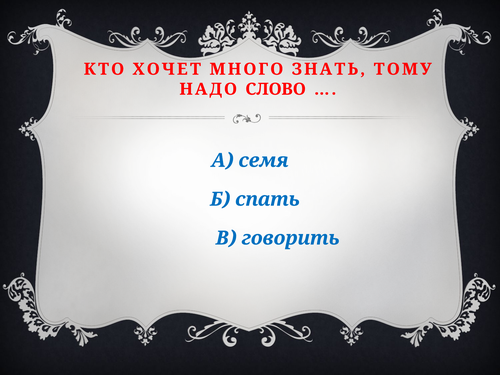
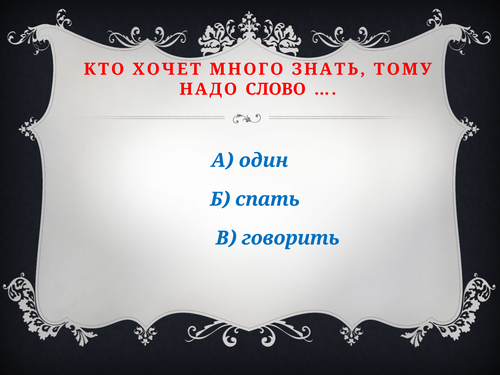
семя: семя -> один (264, 160)
